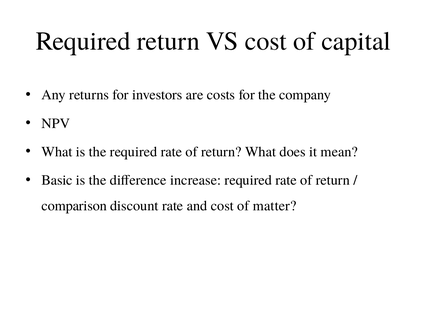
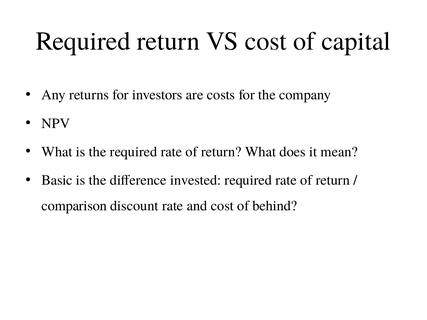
increase: increase -> invested (196, 180)
matter: matter -> behind (275, 206)
